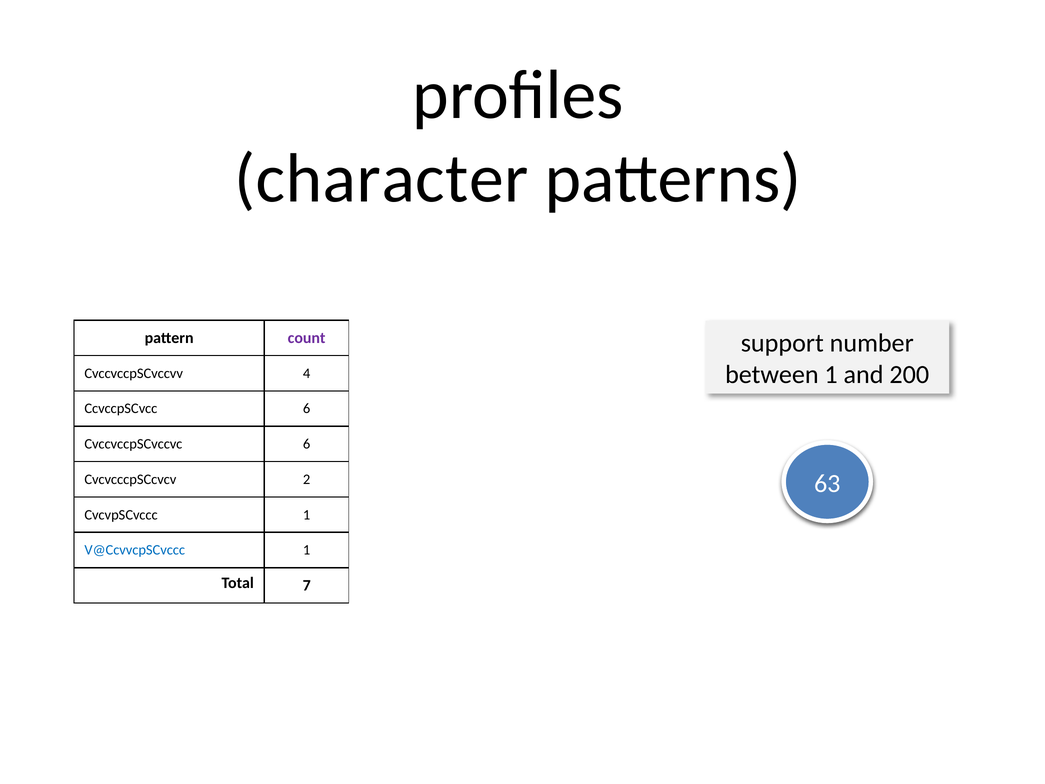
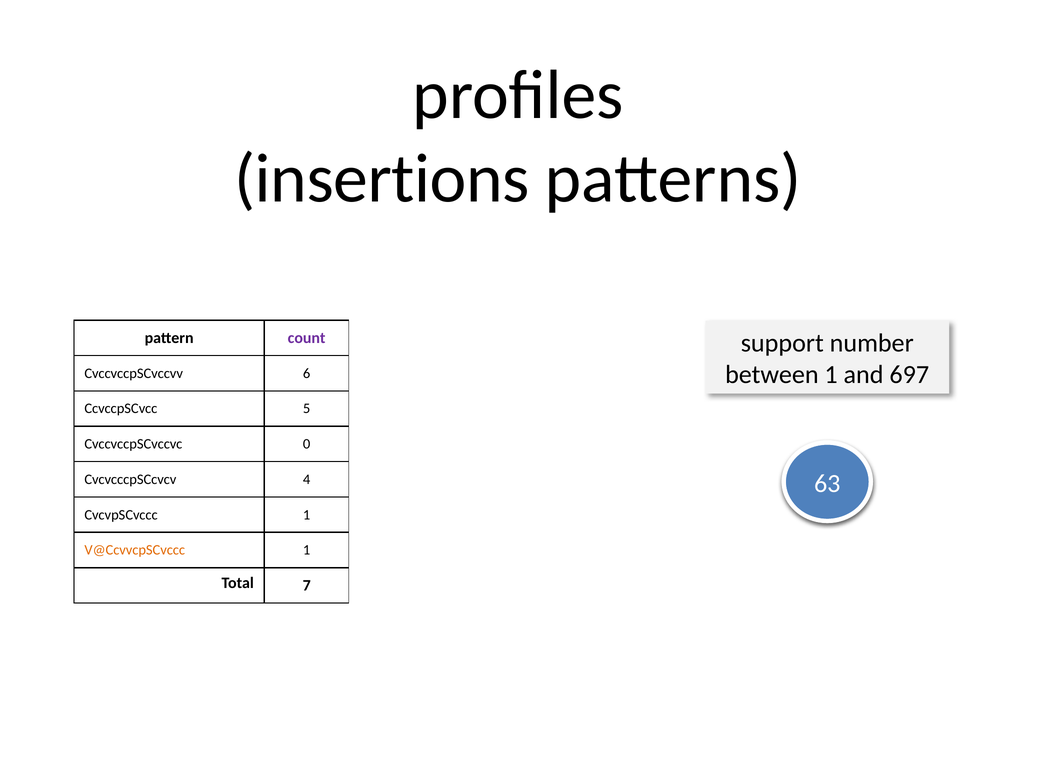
character: character -> insertions (382, 179)
200: 200 -> 697 (909, 374)
4: 4 -> 6 (307, 373)
CcvccpSCvcc 6: 6 -> 5 (307, 409)
CvccvccpSCvccvc 6: 6 -> 0 (307, 444)
2: 2 -> 4 (307, 479)
V@CcvvcpSCvccc colour: blue -> orange (135, 550)
